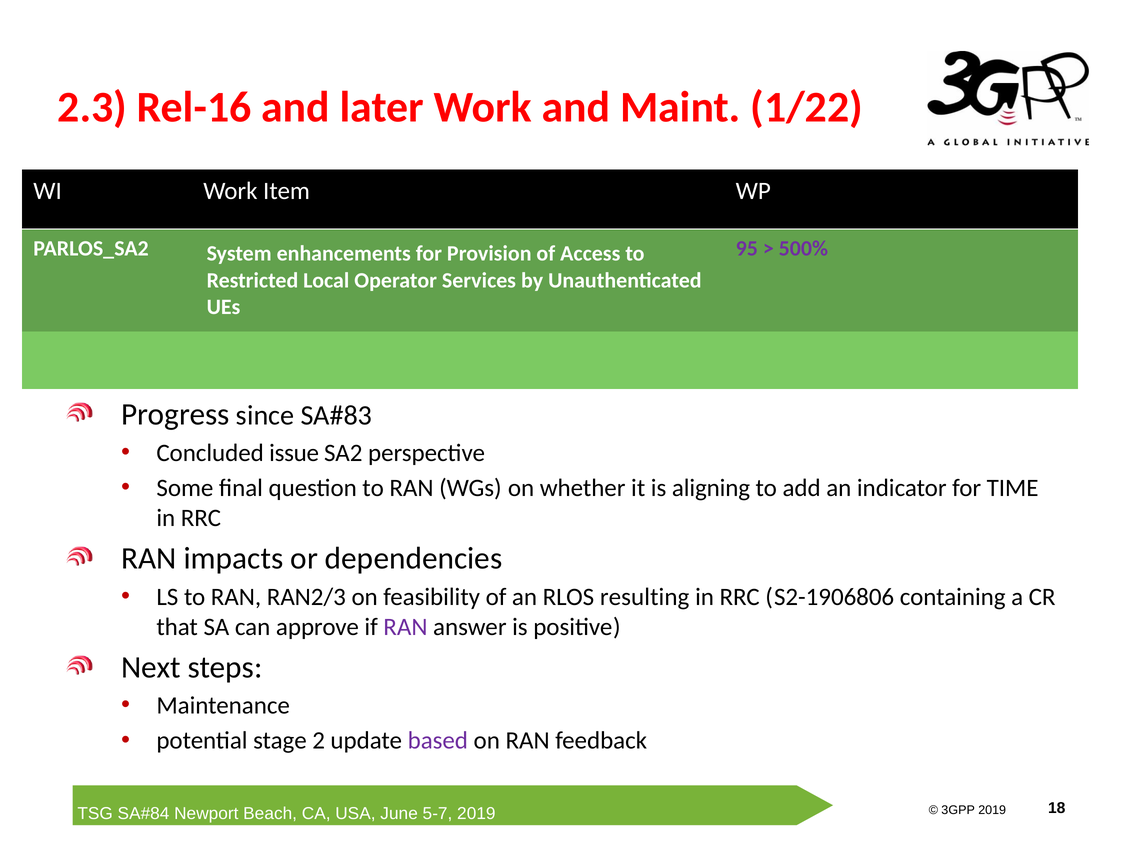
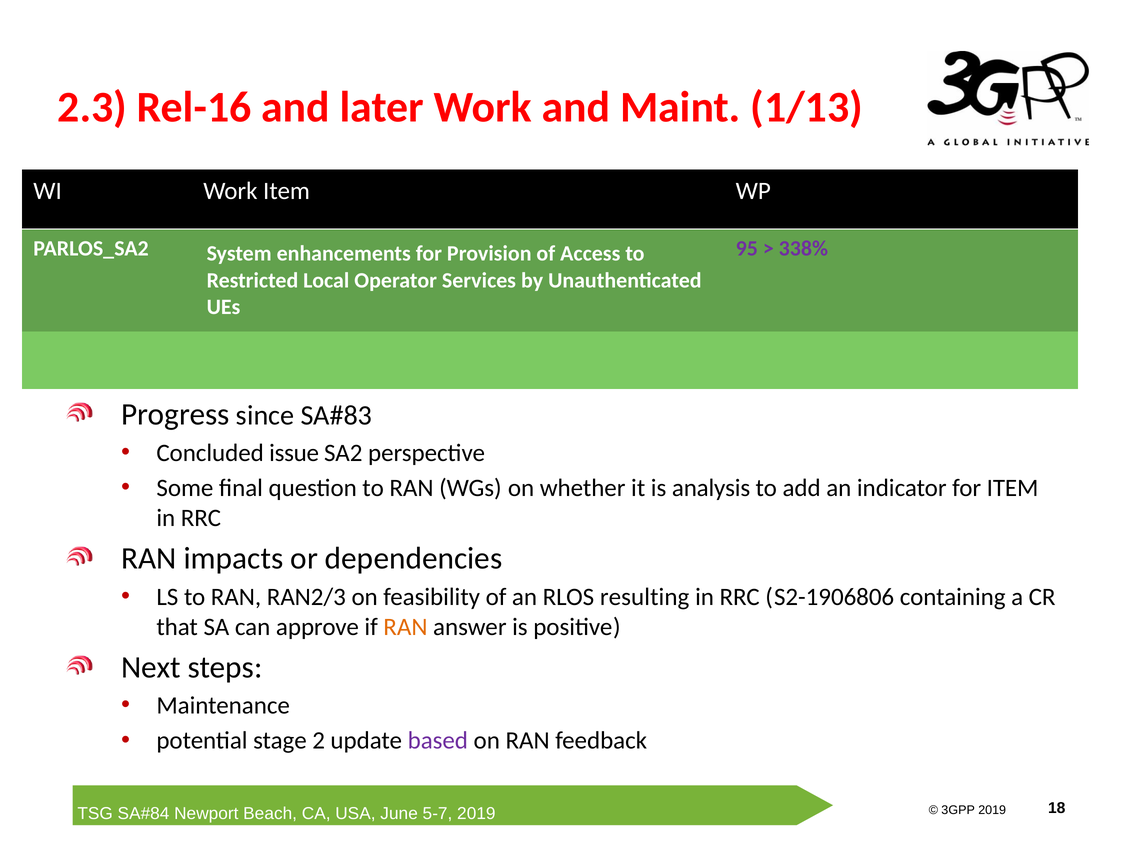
1/22: 1/22 -> 1/13 (807, 107)
500%: 500% -> 338% (803, 248)
aligning: aligning -> analysis (711, 488)
for TIME: TIME -> ITEM (1013, 488)
RAN colour: purple -> orange (405, 627)
